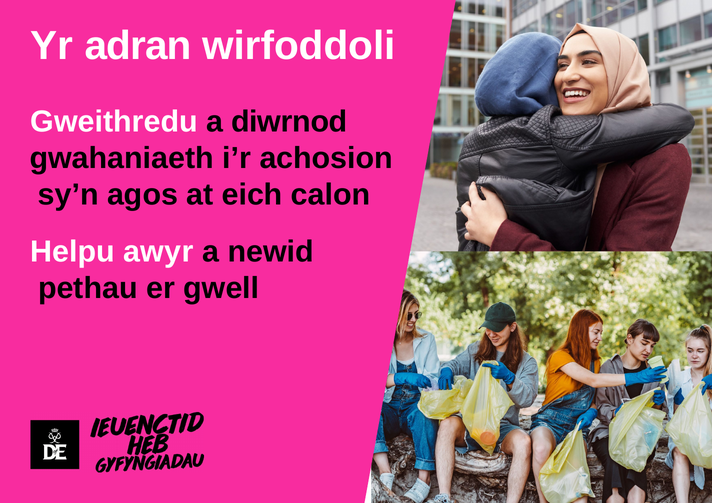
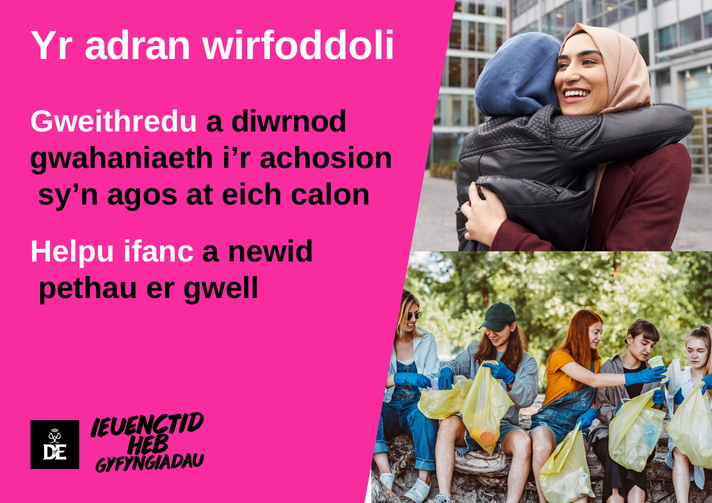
awyr: awyr -> ifanc (159, 252)
